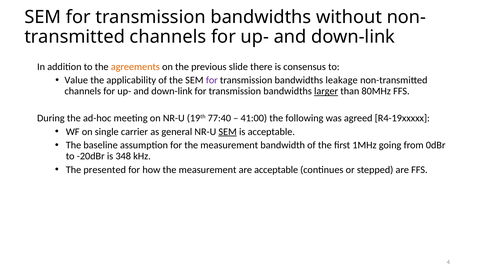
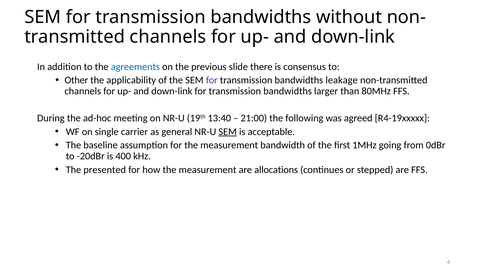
agreements colour: orange -> blue (135, 67)
Value: Value -> Other (76, 80)
larger underline: present -> none (326, 91)
77:40: 77:40 -> 13:40 (219, 118)
41:00: 41:00 -> 21:00 (254, 118)
348: 348 -> 400 (123, 156)
are acceptable: acceptable -> allocations (276, 170)
